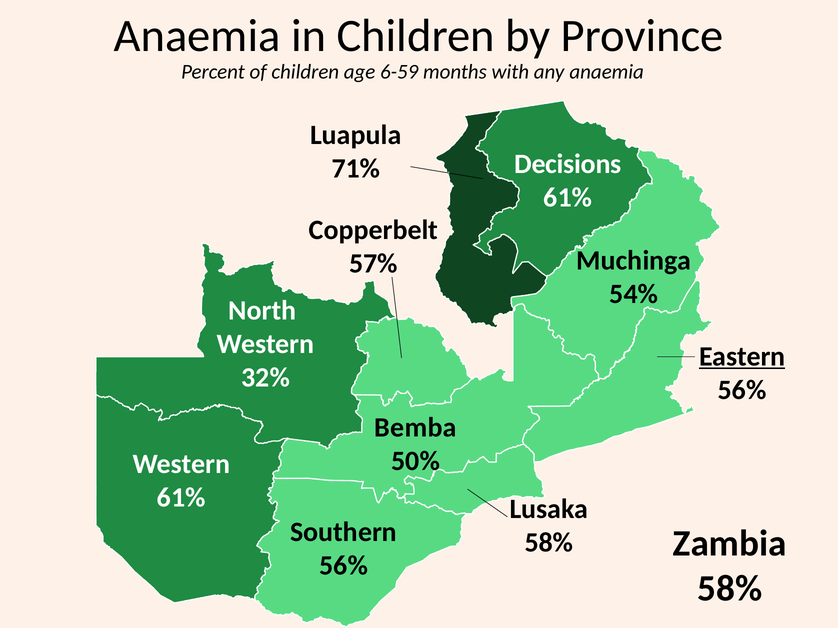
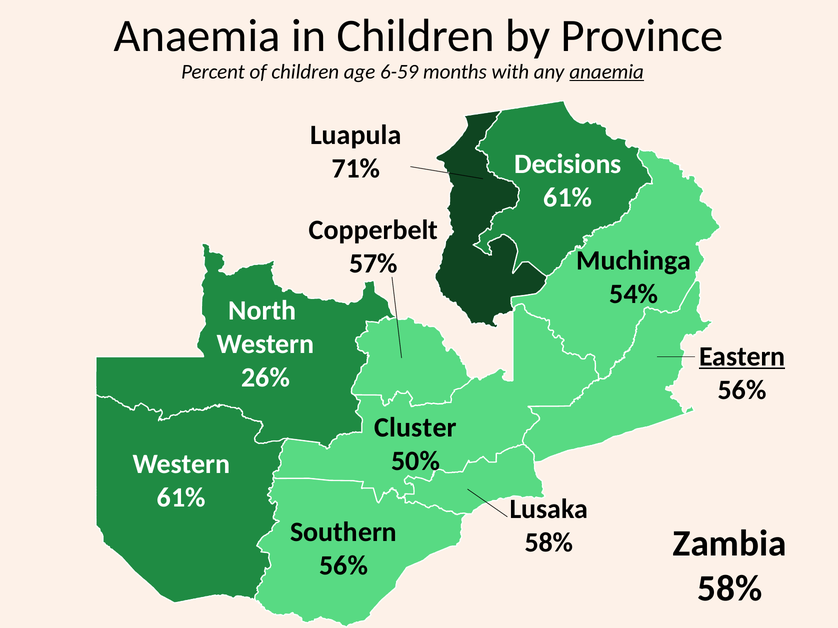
anaemia underline: none -> present (607, 72)
32%: 32% -> 26% (266, 378)
Bemba: Bemba -> Cluster (415, 428)
